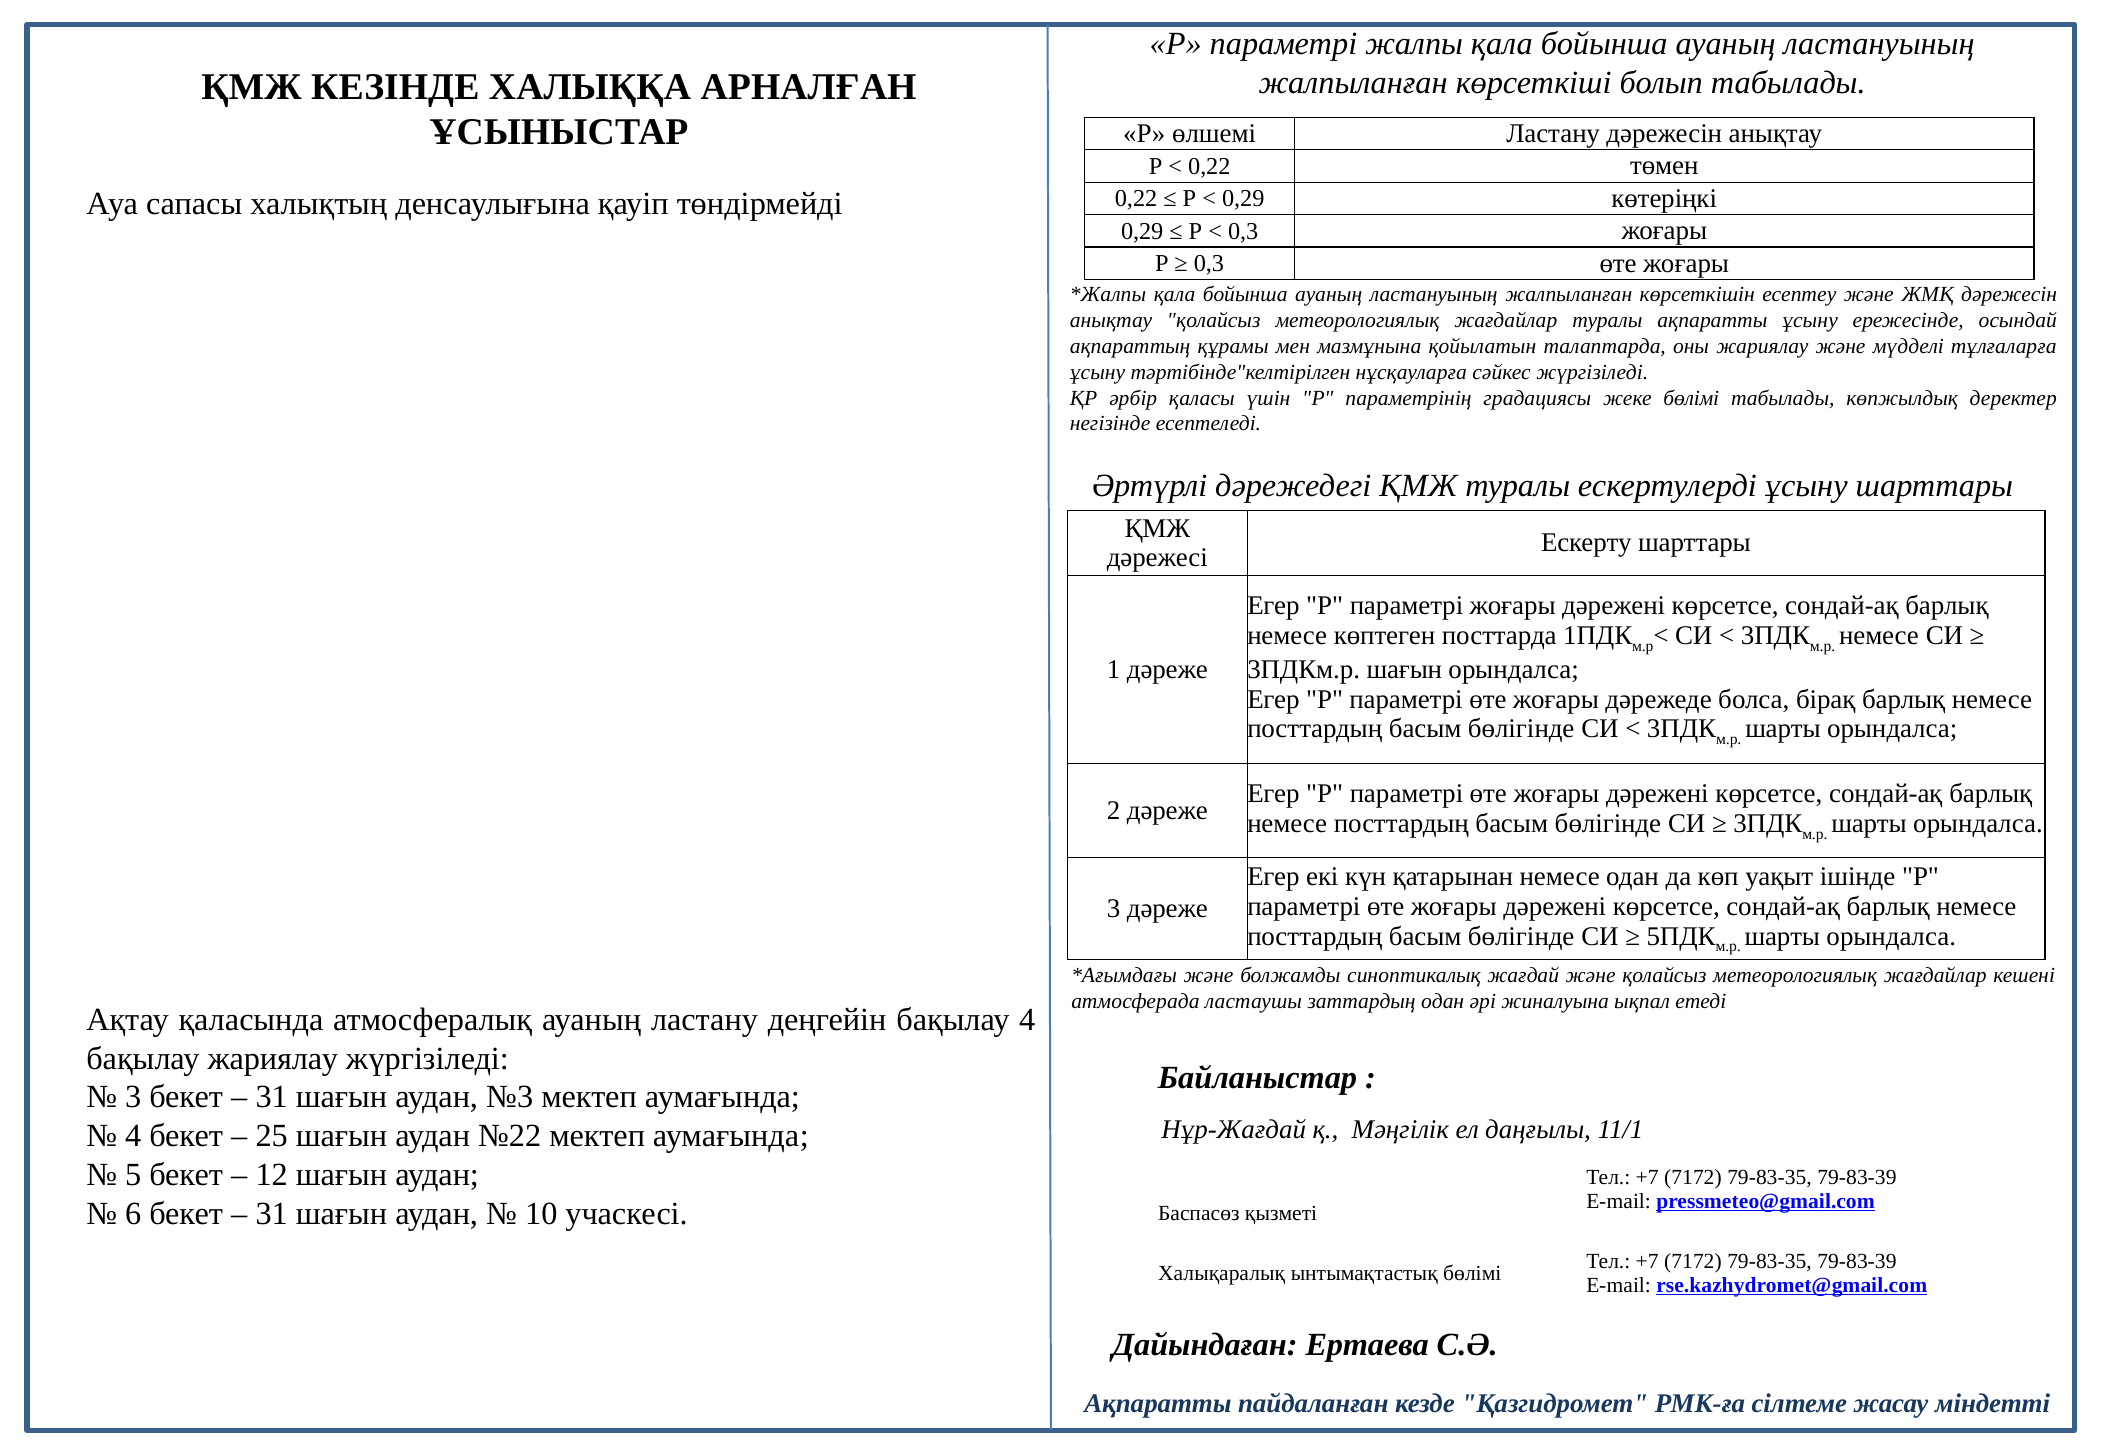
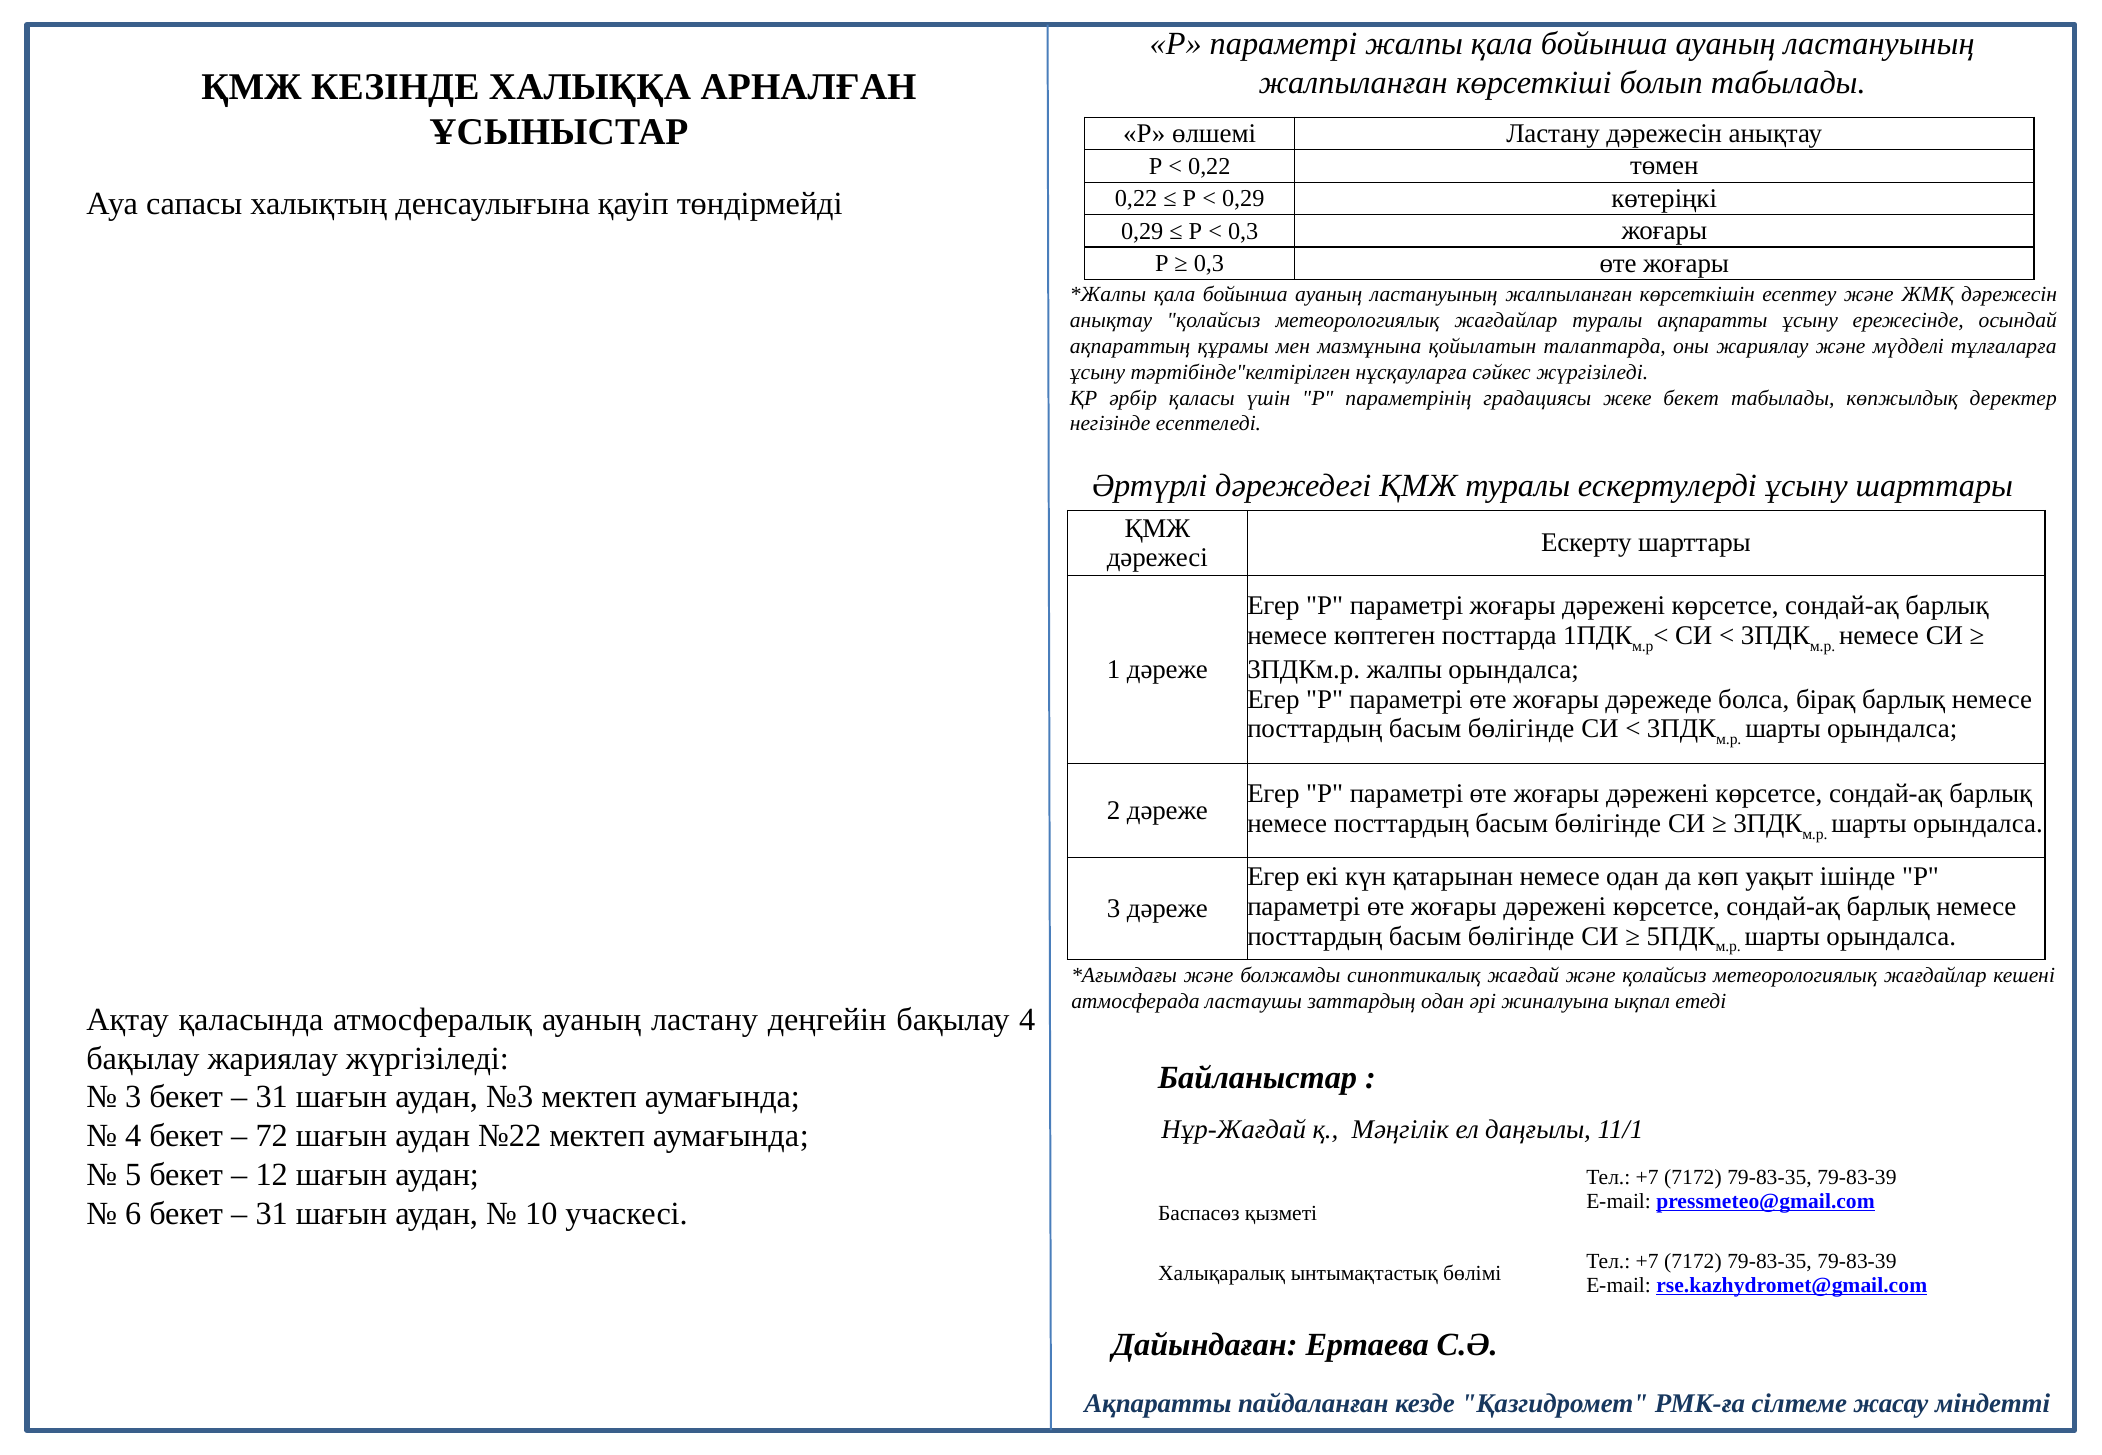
жеке бөлімі: бөлімі -> бекет (1691, 398)
3ПДКм.р шағын: шағын -> жалпы (1404, 670)
25: 25 -> 72 (272, 1136)
